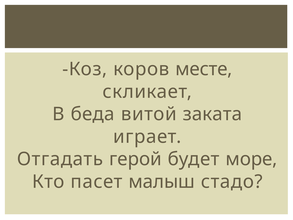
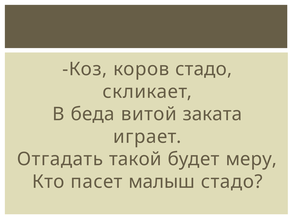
коров месте: месте -> стадо (204, 69)
герой: герой -> такой (135, 159)
море: море -> меру (251, 159)
